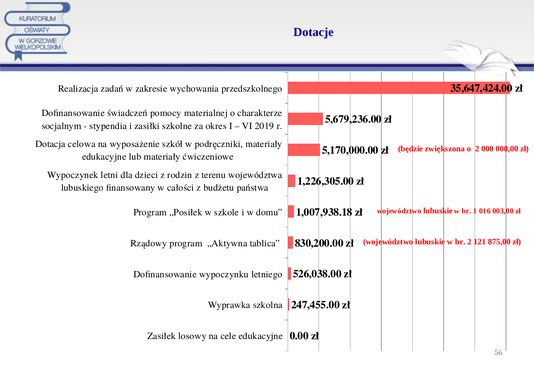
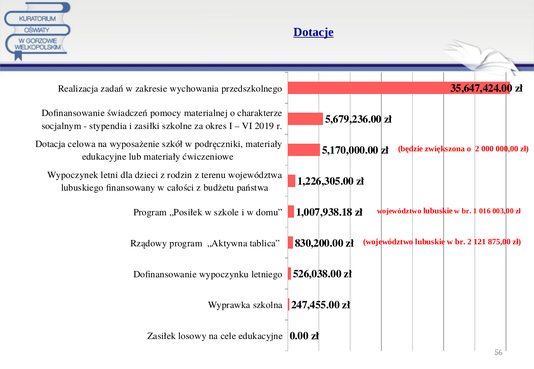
Dotacje underline: none -> present (314, 32)
